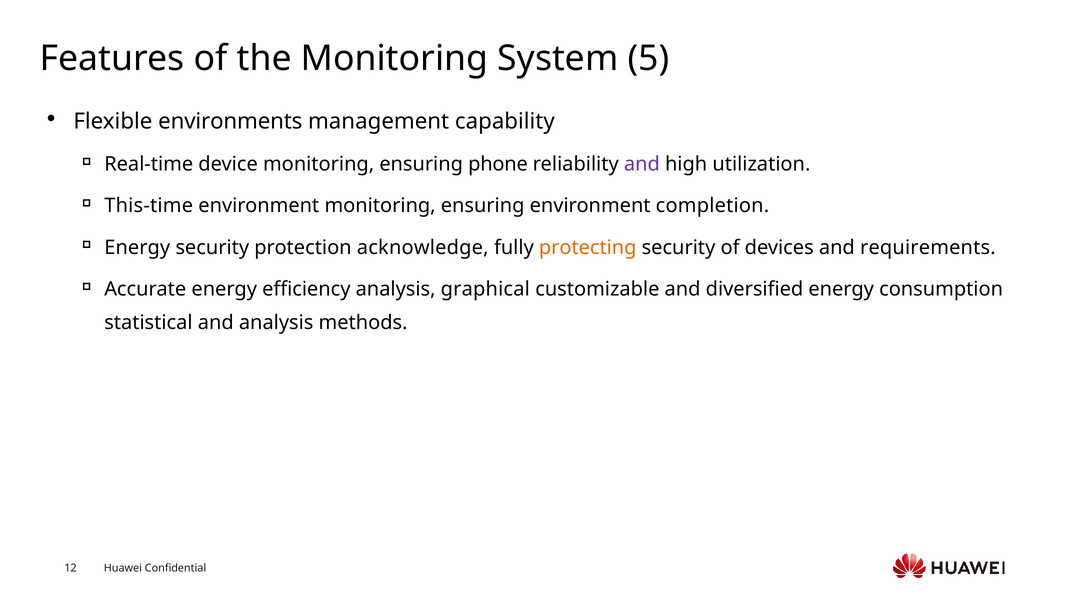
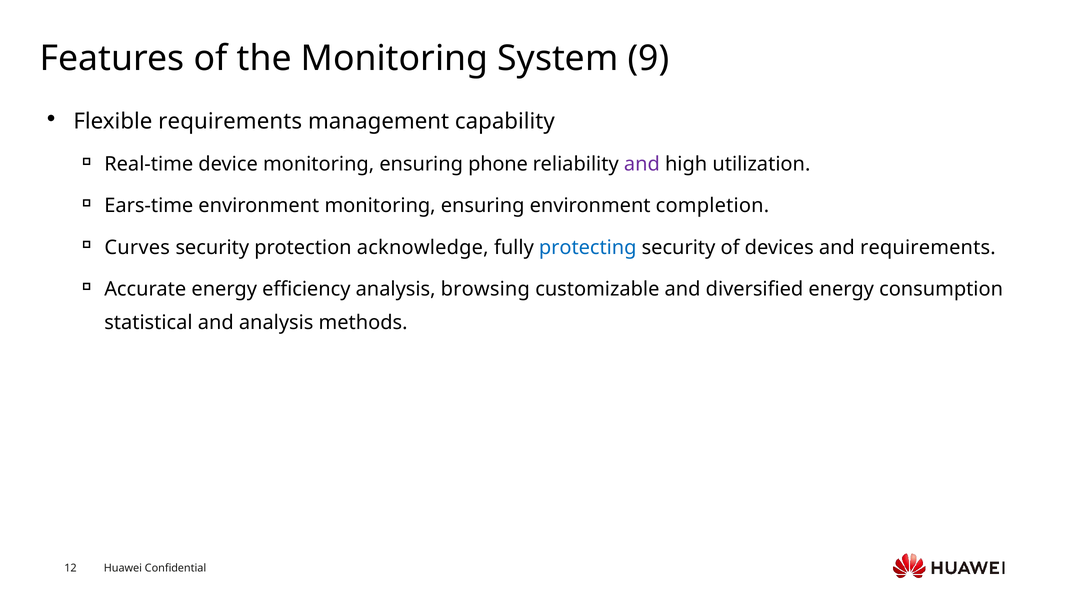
5: 5 -> 9 (649, 58)
Flexible environments: environments -> requirements (230, 121)
This-time: This-time -> Ears-time (149, 206)
Energy: Energy -> Curves (137, 247)
protecting colour: orange -> blue (588, 247)
graphical: graphical -> browsing (485, 289)
